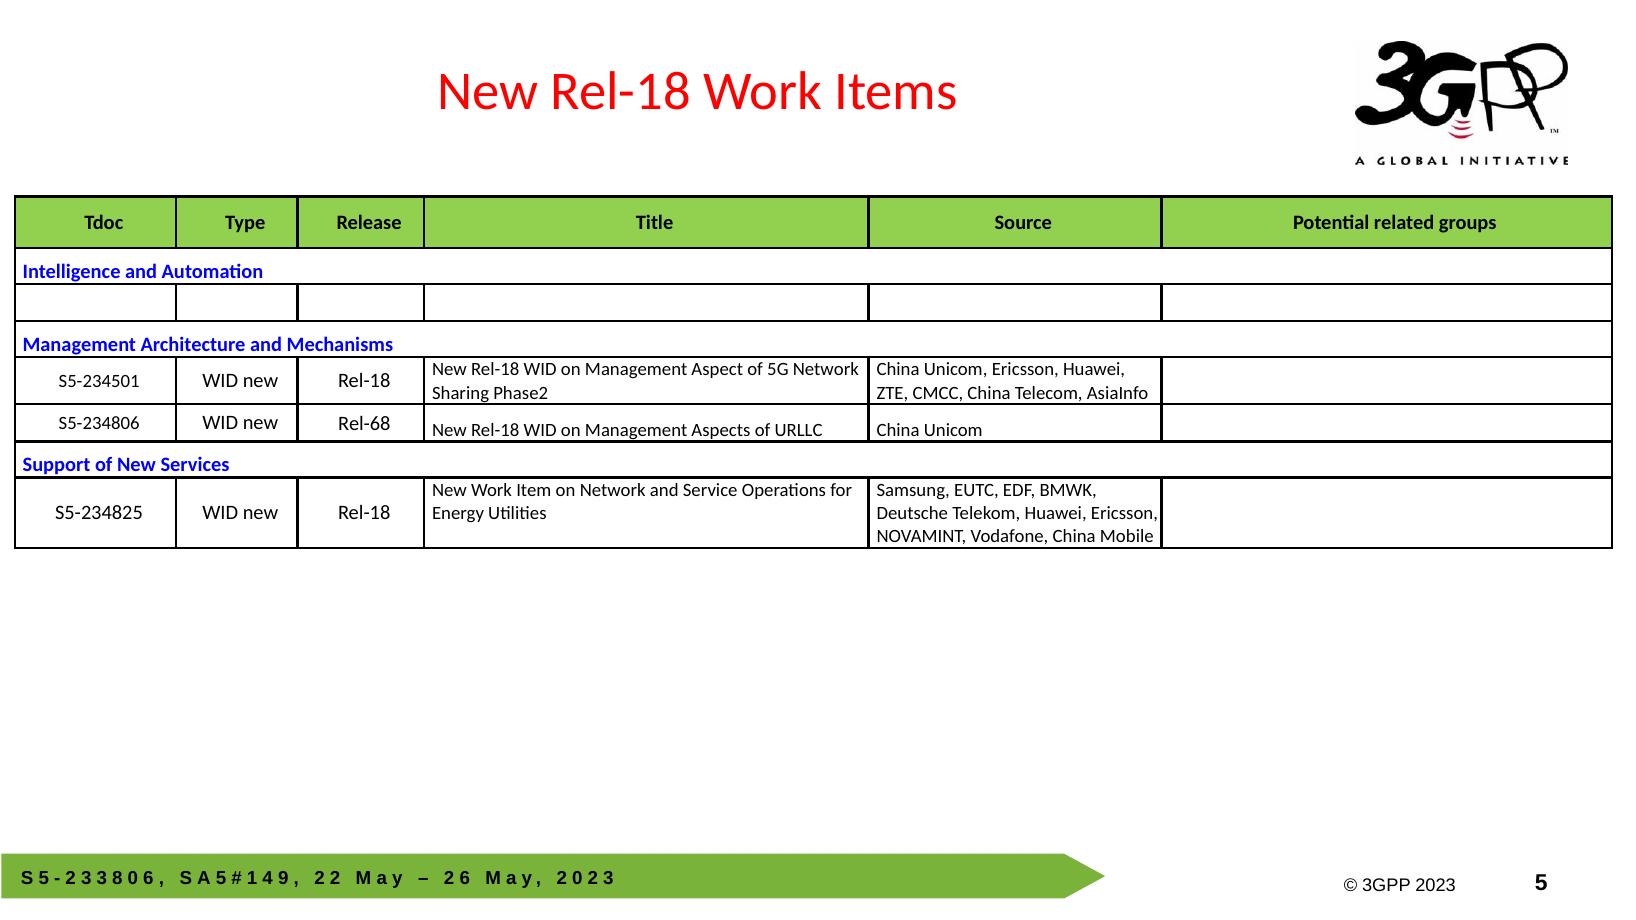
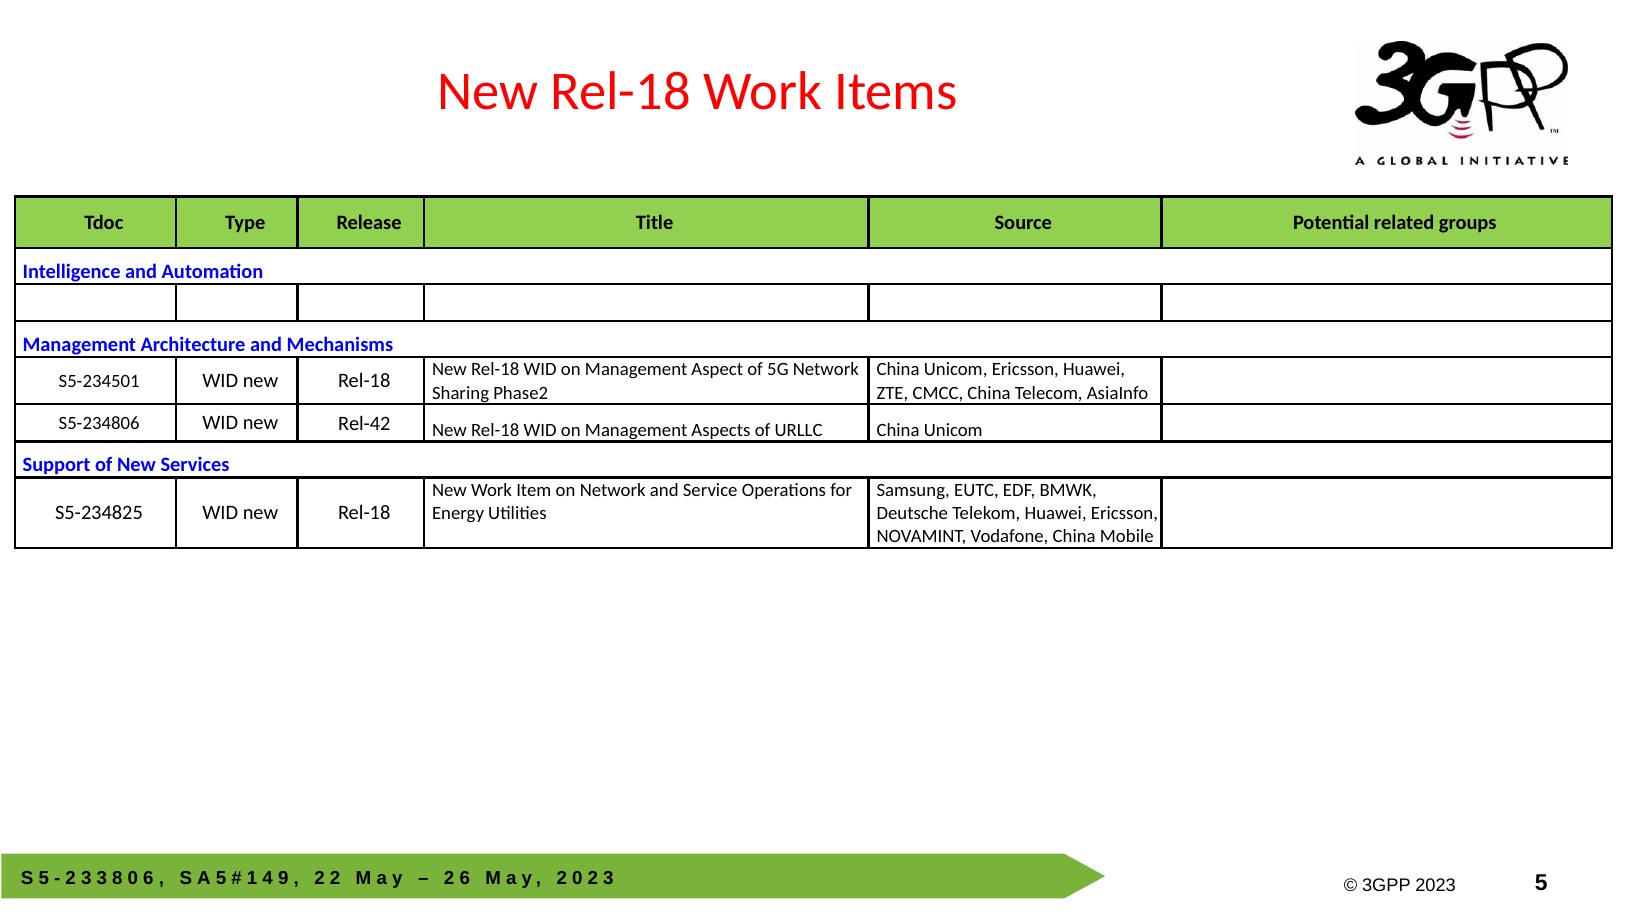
Rel-68: Rel-68 -> Rel-42 (364, 424)
